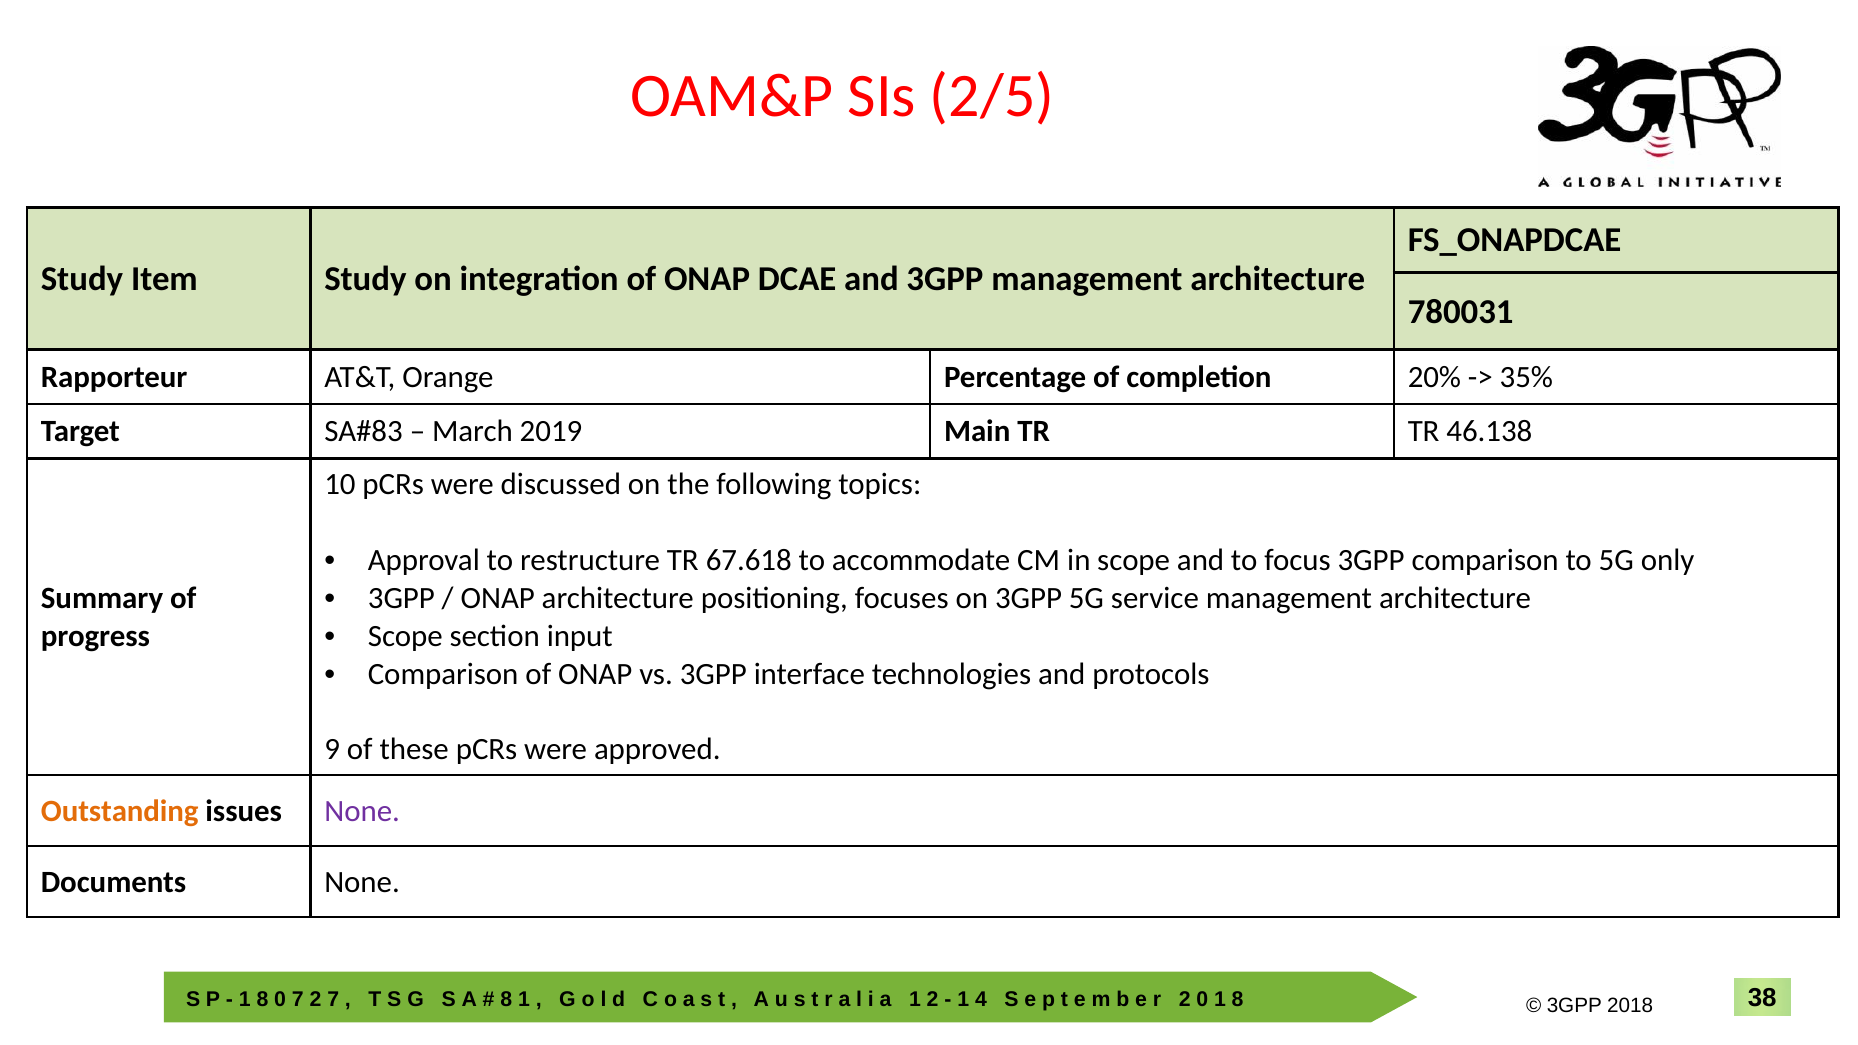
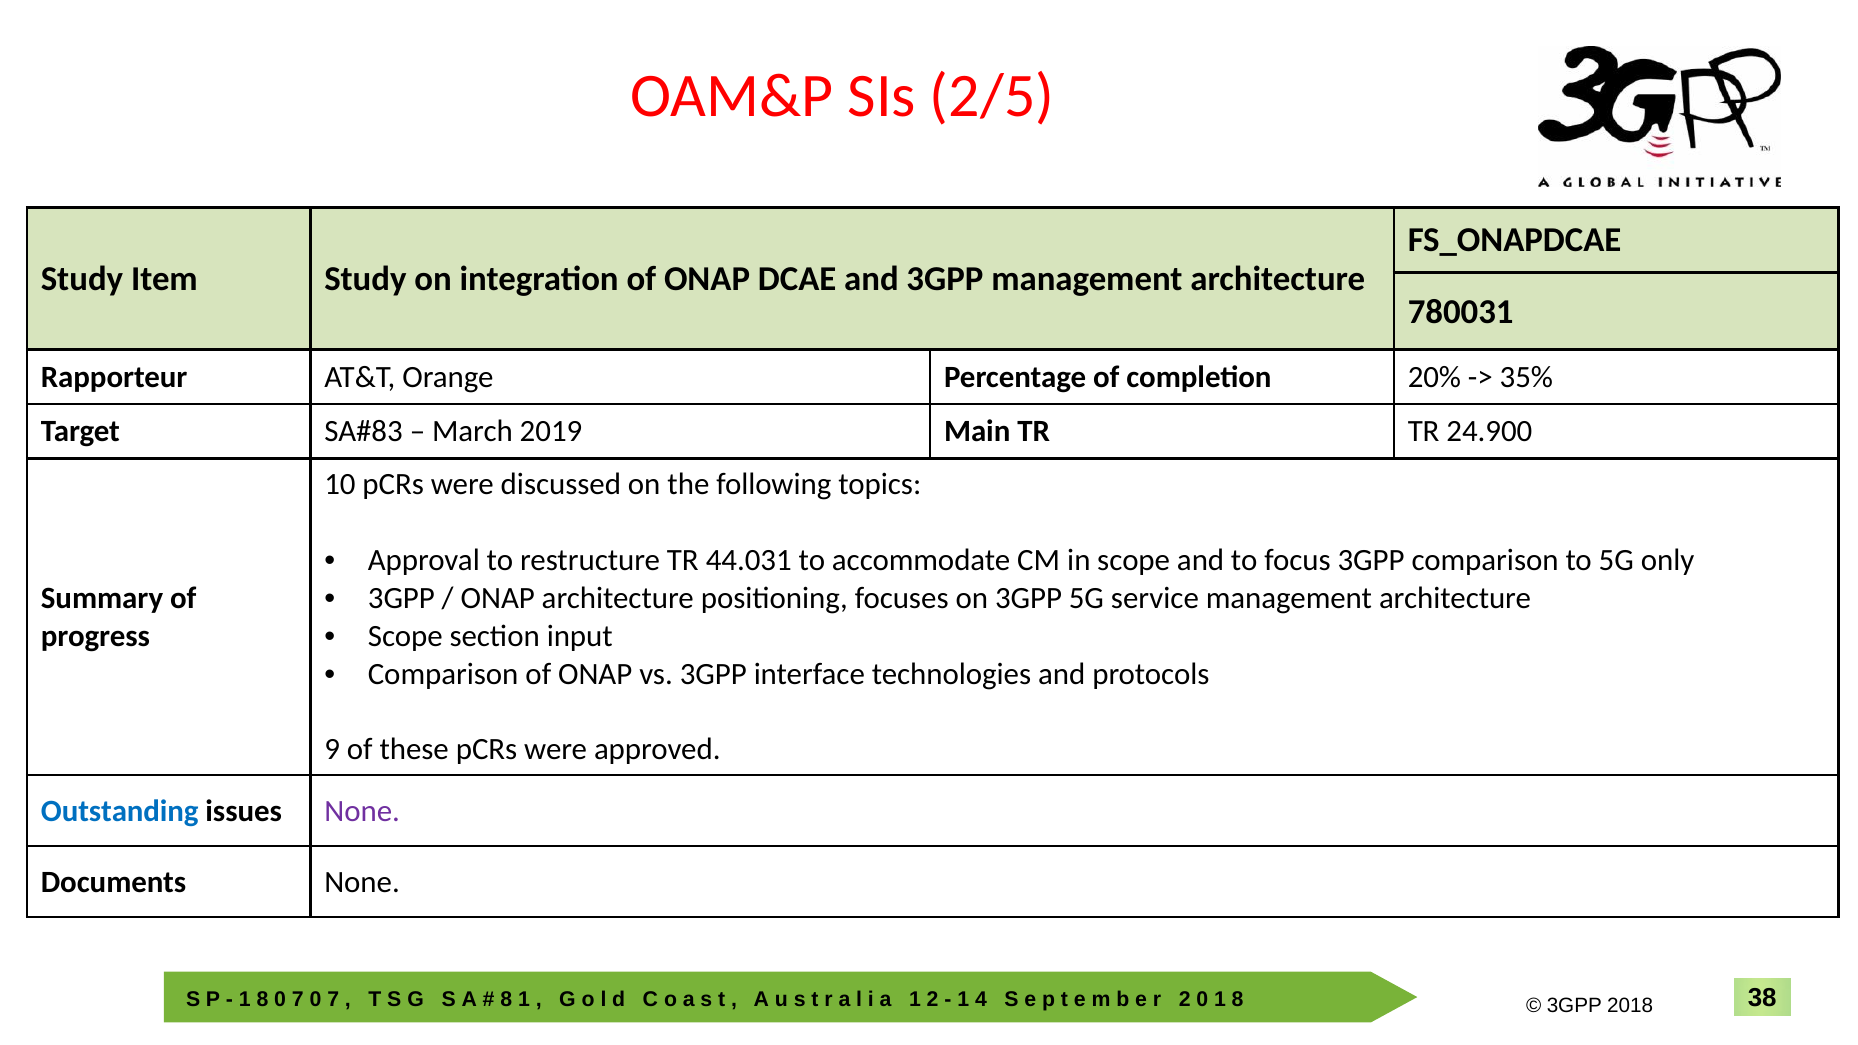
46.138: 46.138 -> 24.900 (1489, 432)
67.618: 67.618 -> 44.031 (749, 560)
Outstanding colour: orange -> blue (120, 811)
2: 2 -> 0 (316, 1000)
